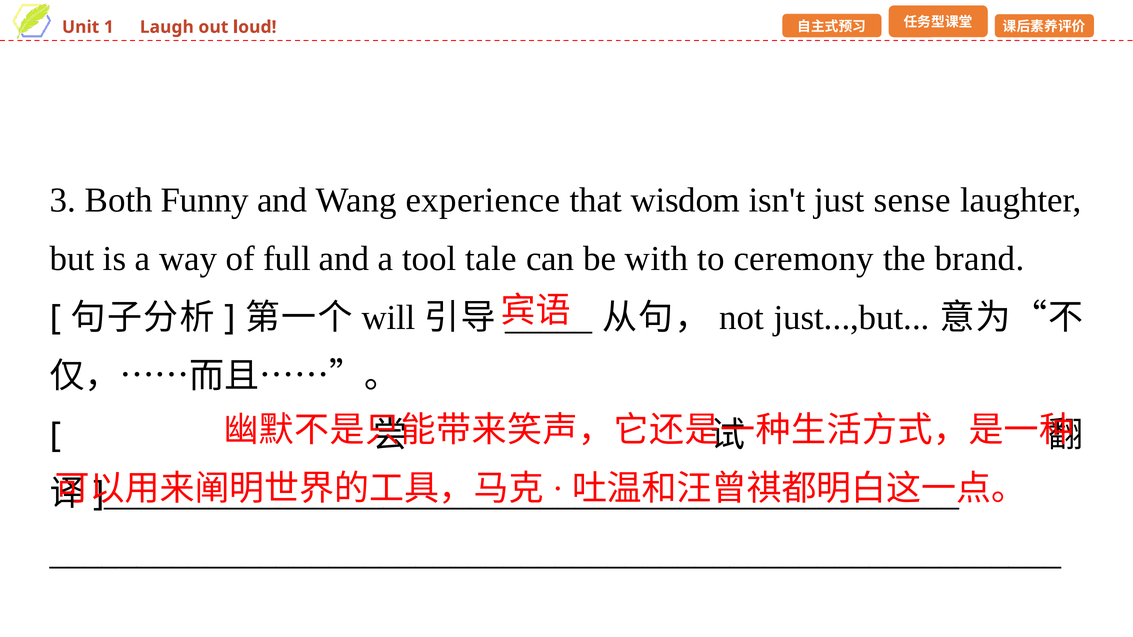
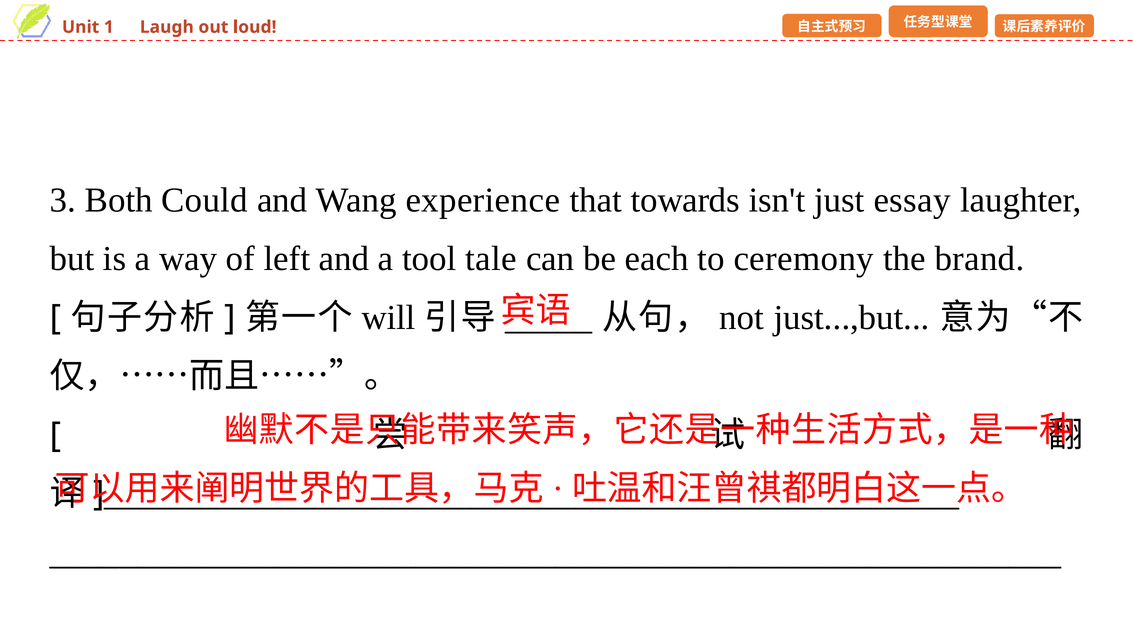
Funny: Funny -> Could (205, 200)
wisdom: wisdom -> towards (685, 200)
sense: sense -> essay (912, 200)
full: full -> left (287, 259)
with: with -> each (657, 259)
